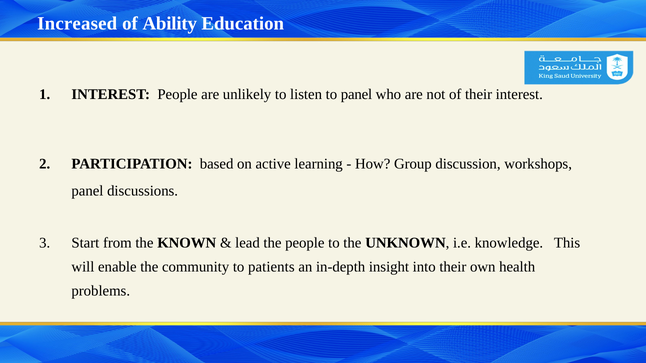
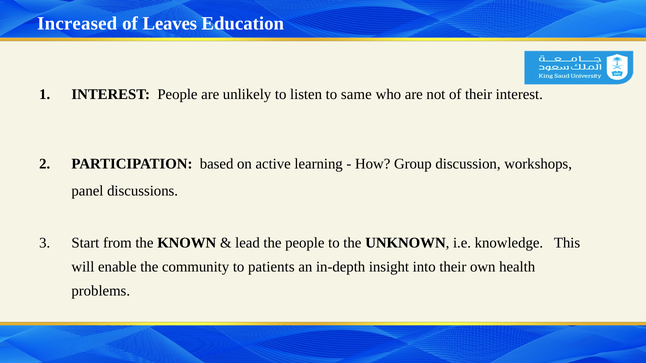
Ability: Ability -> Leaves (170, 23)
to panel: panel -> same (356, 94)
